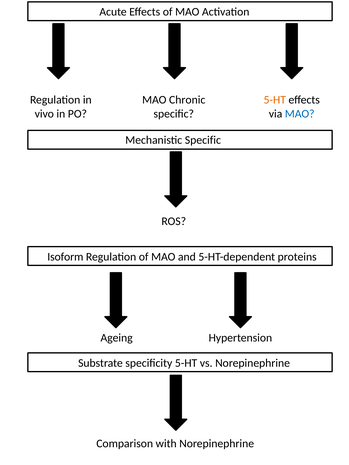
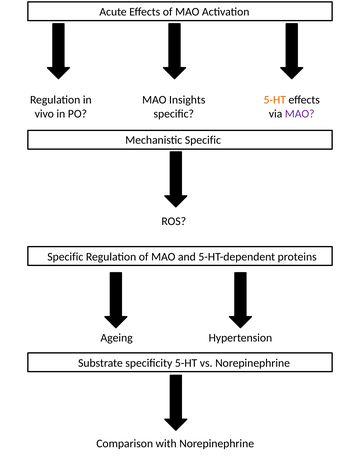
Chronic: Chronic -> Insights (187, 100)
MAO colour: blue -> purple (300, 114)
Isoform: Isoform -> Specific (65, 257)
